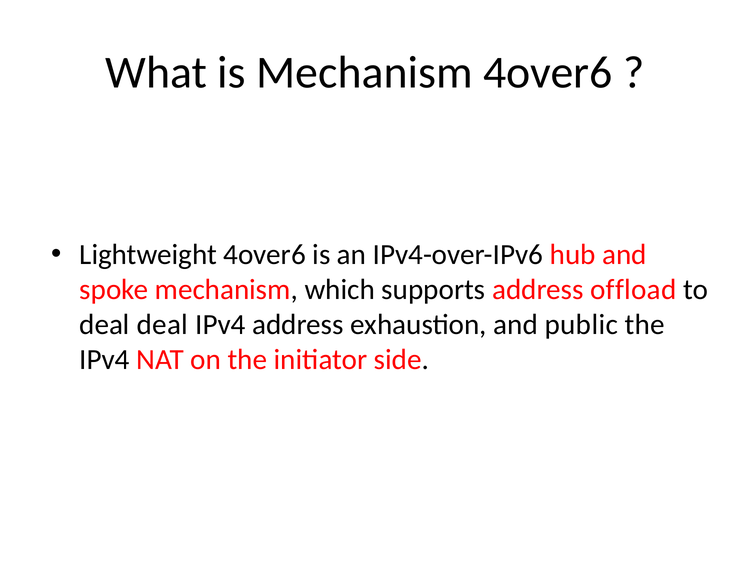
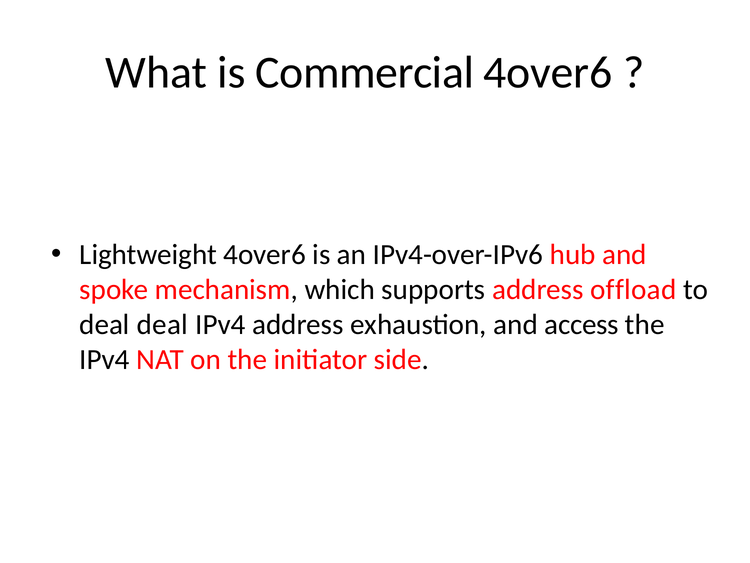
is Mechanism: Mechanism -> Commercial (365, 73)
public: public -> access (582, 324)
